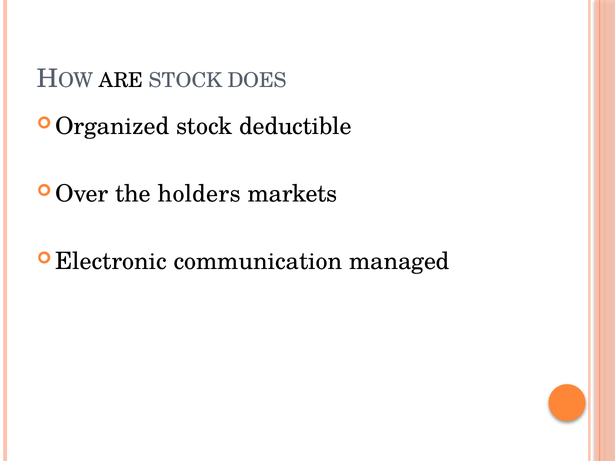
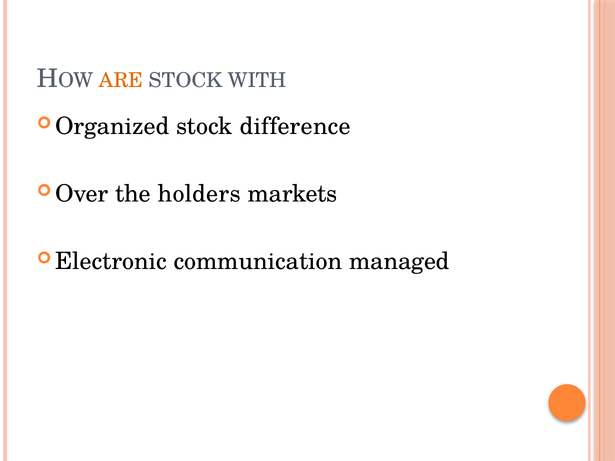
ARE colour: black -> orange (121, 80)
DOES: DOES -> WITH (257, 80)
deductible: deductible -> difference (295, 127)
